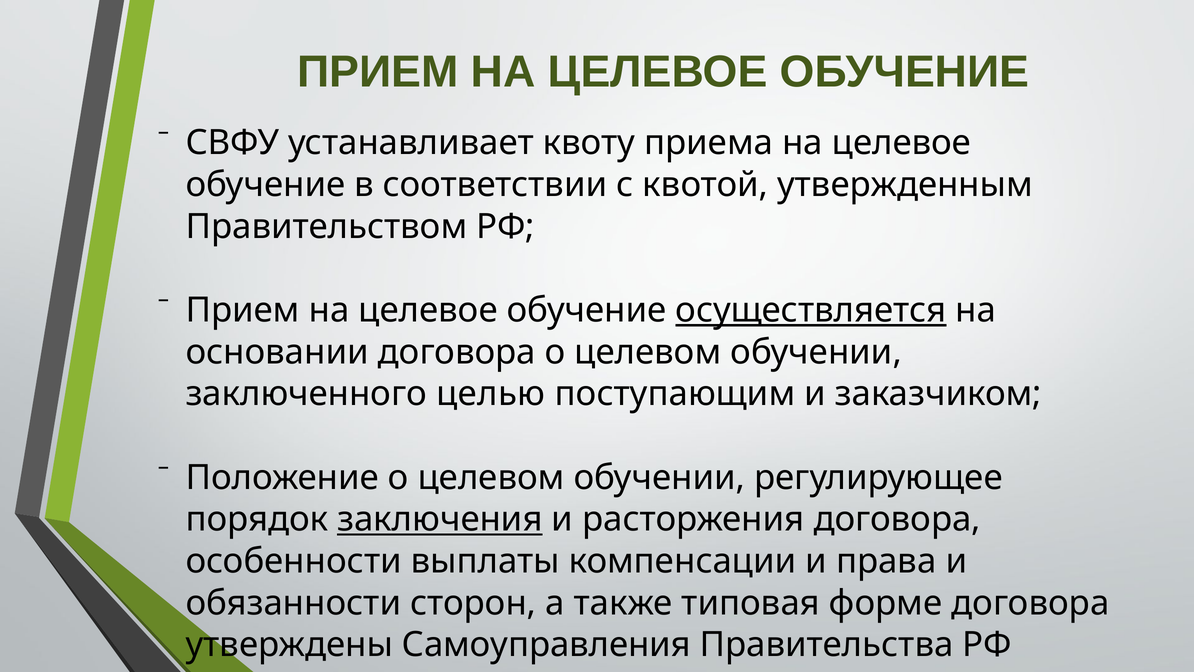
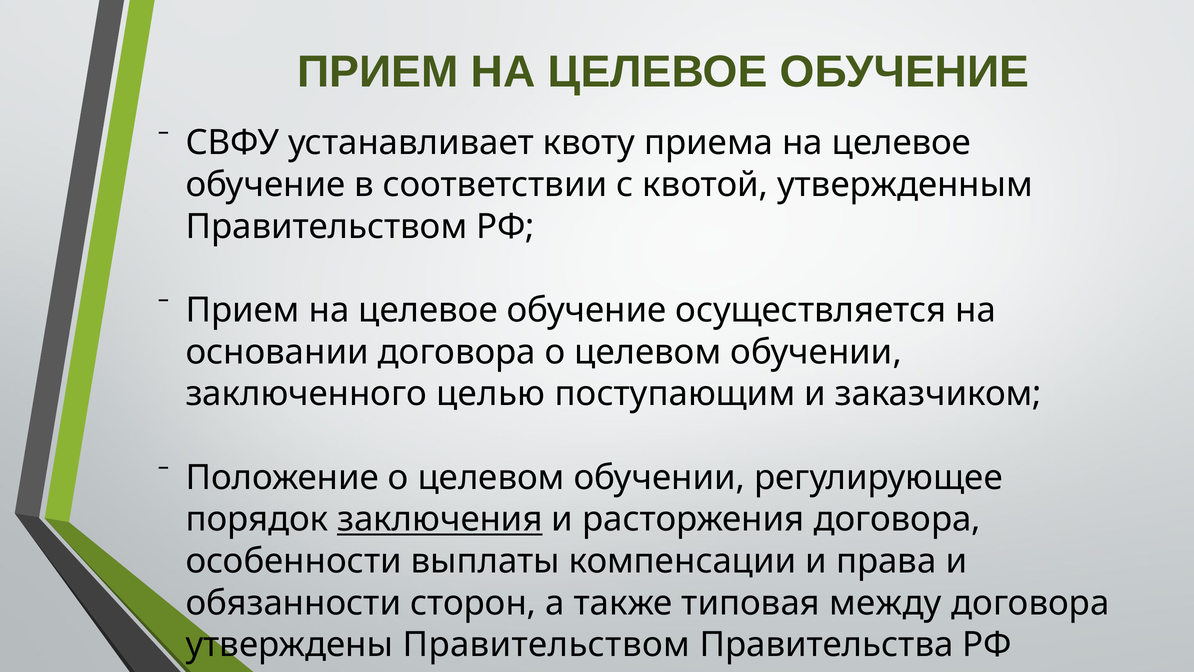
осуществляется underline: present -> none (811, 310)
форме: форме -> между (885, 603)
утверждены Самоуправления: Самоуправления -> Правительством (546, 645)
